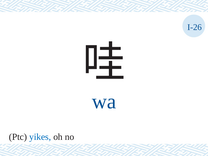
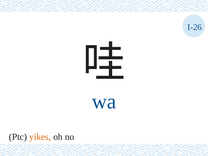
yikes colour: blue -> orange (40, 137)
